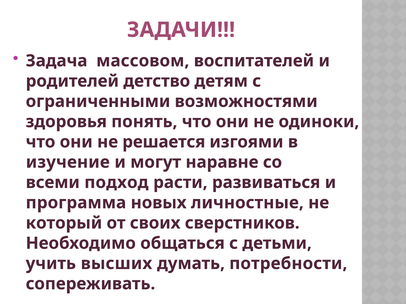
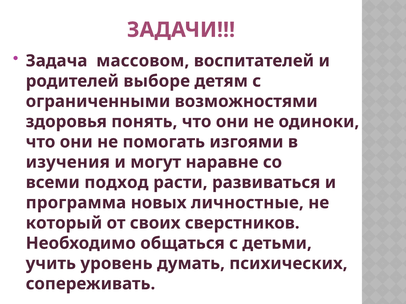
детство: детство -> выборе (157, 81)
решается: решается -> помогать (164, 142)
изучение: изучение -> изучения (68, 162)
высших: высших -> уровень (117, 264)
потребности: потребности -> психических (288, 264)
